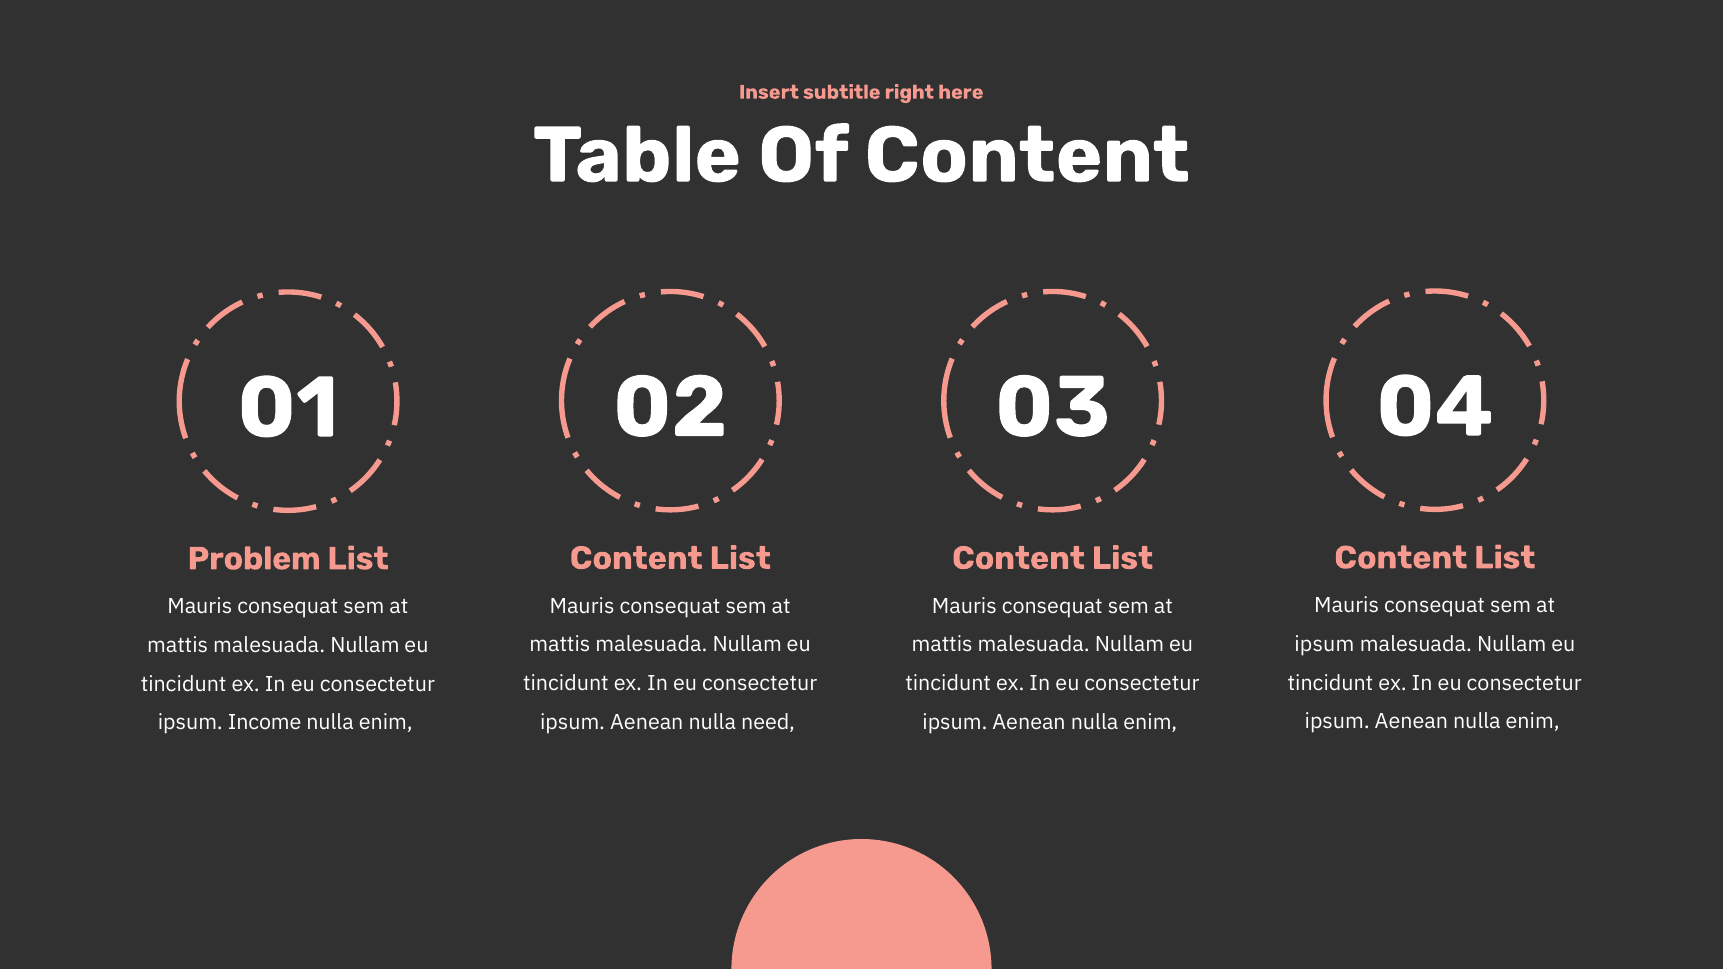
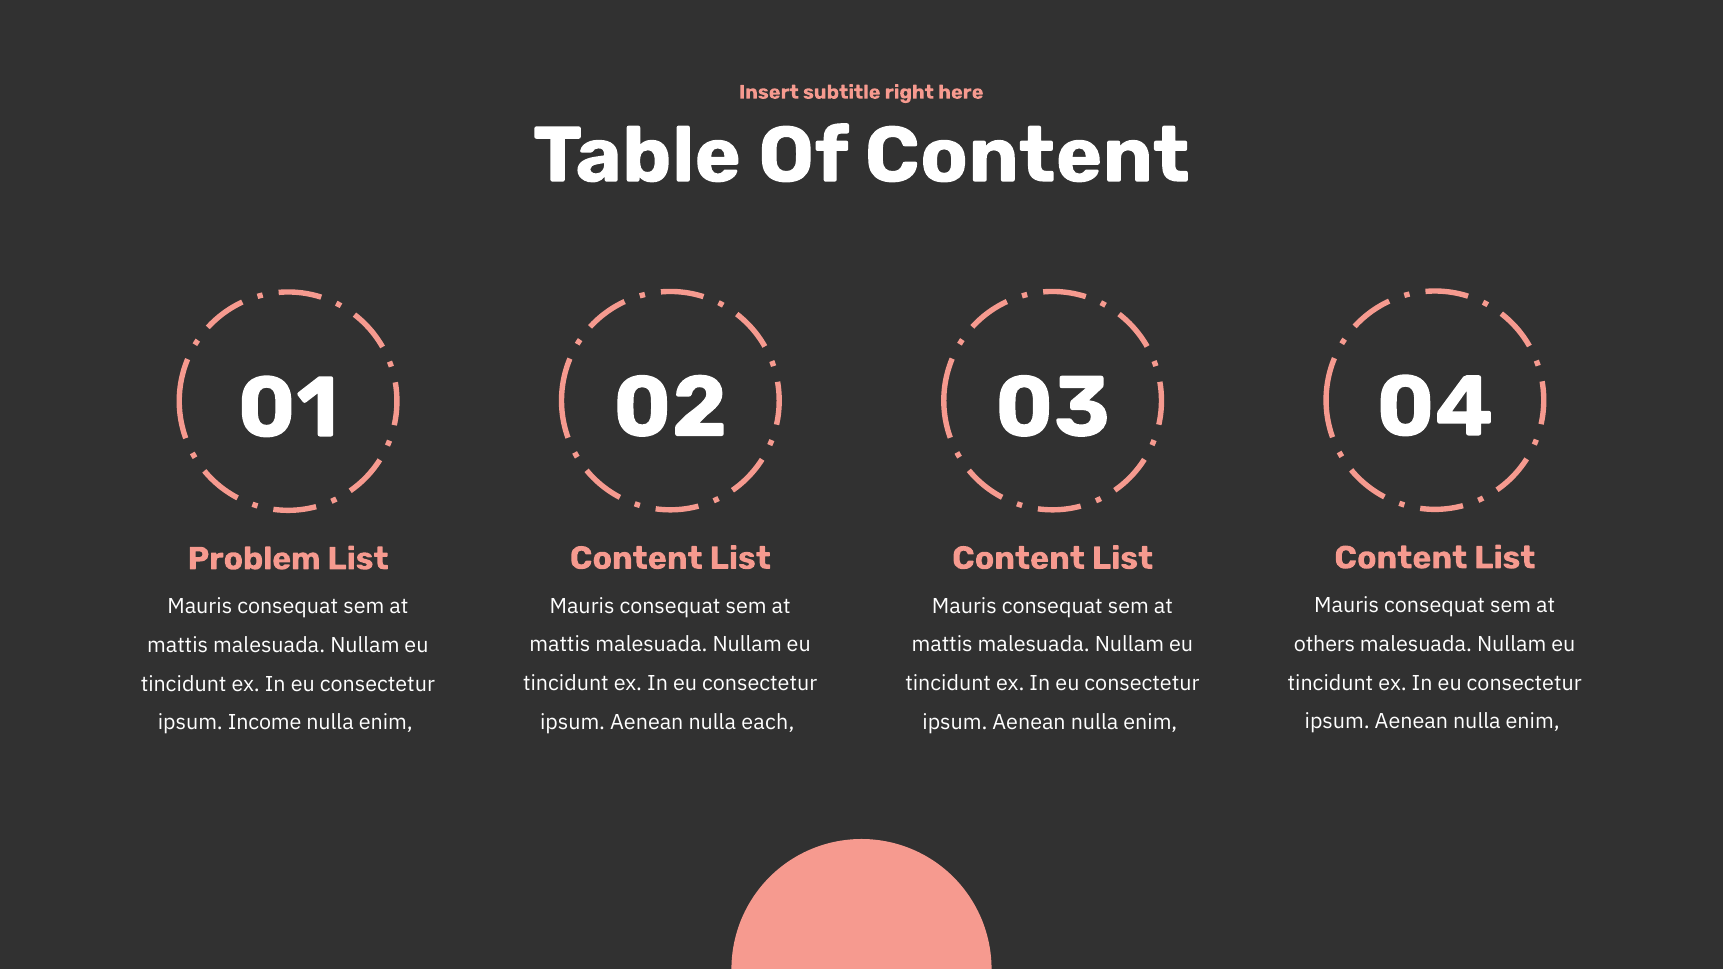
ipsum: ipsum -> others (1325, 644)
need: need -> each (768, 723)
